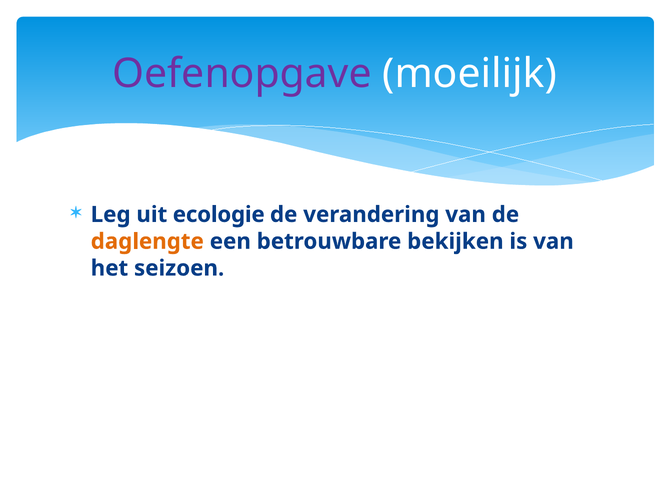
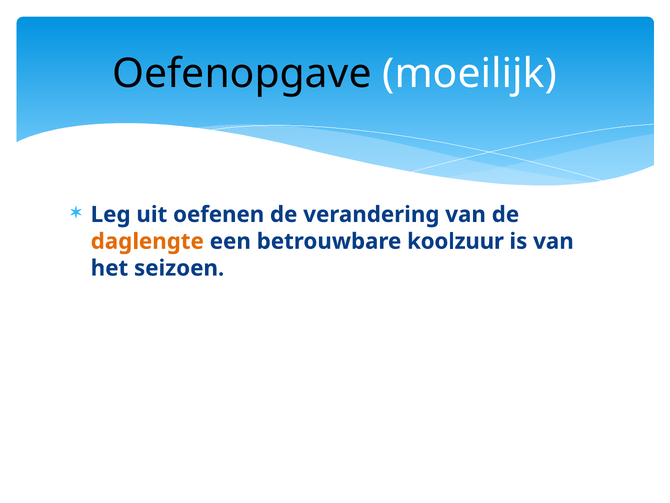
Oefenopgave colour: purple -> black (242, 74)
ecologie: ecologie -> oefenen (219, 214)
bekijken: bekijken -> koolzuur (455, 241)
